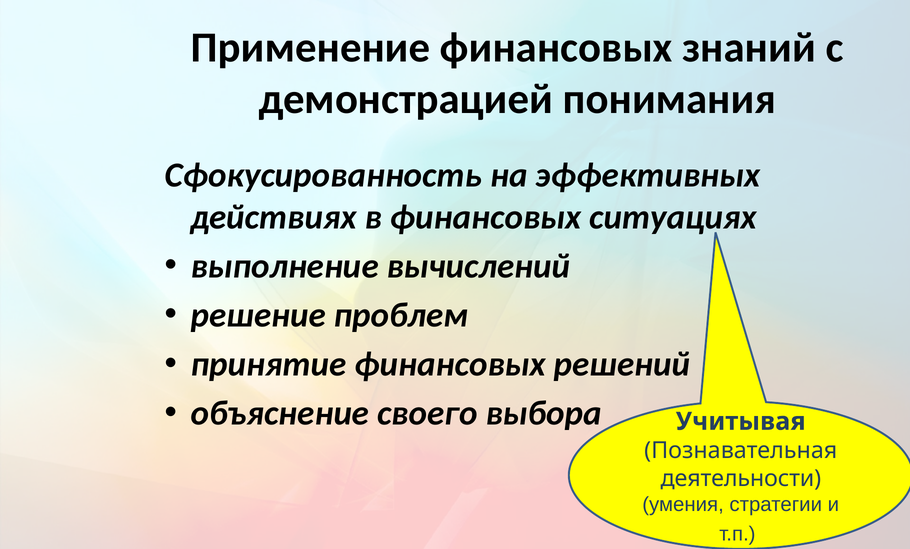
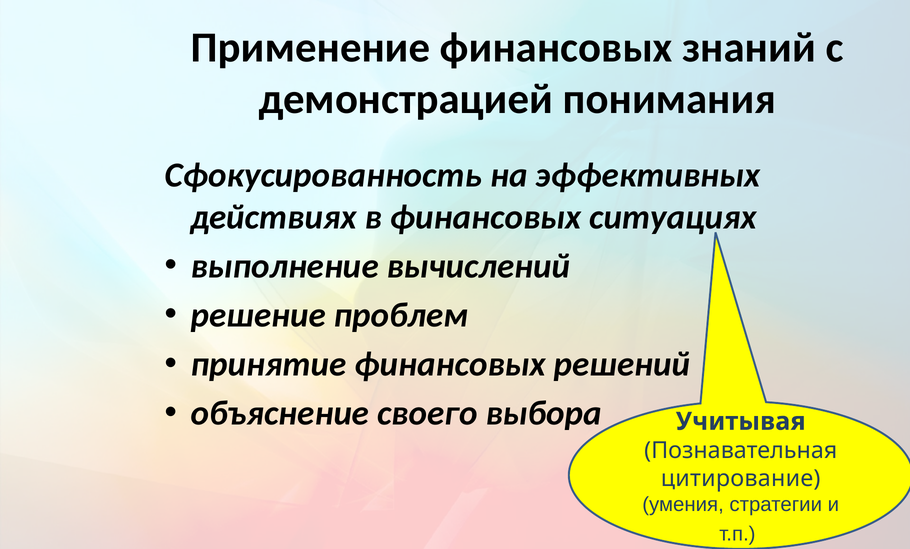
деятельности: деятельности -> цитирование (741, 478)
